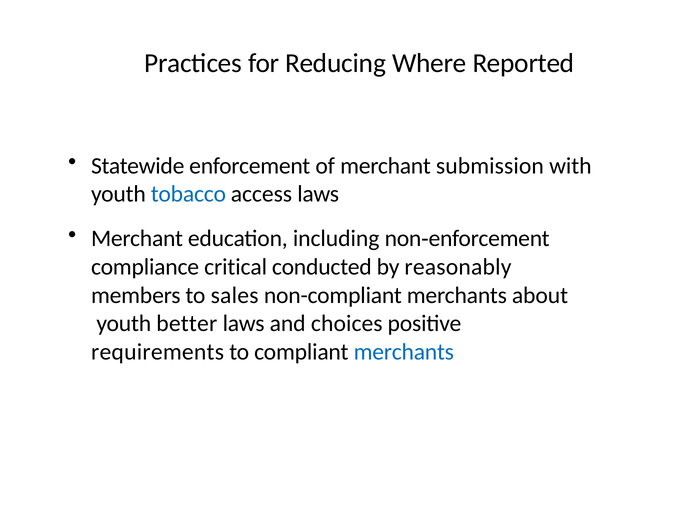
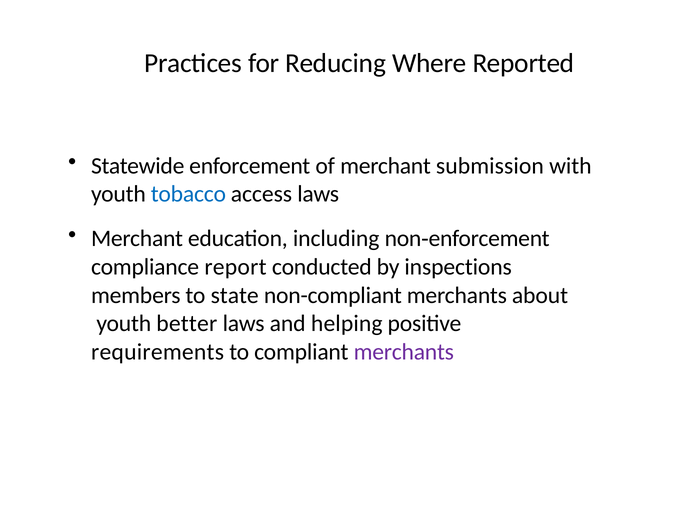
critical: critical -> report (235, 267)
reasonably: reasonably -> inspections (458, 267)
sales: sales -> state (235, 296)
choices: choices -> helping (347, 324)
merchants colour: blue -> purple (404, 352)
